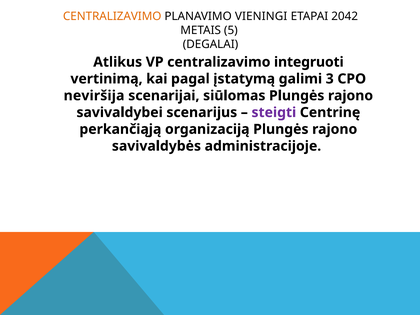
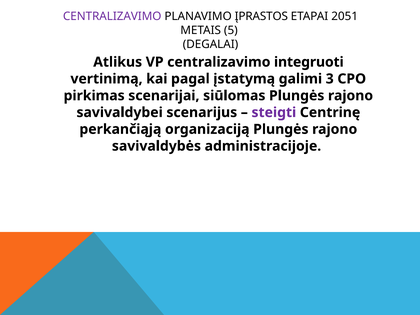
CENTRALIZAVIMO colour: orange -> purple (112, 16)
VIENINGI: VIENINGI -> ĮPRASTOS (261, 16)
2042: 2042 -> 2051 (345, 16)
neviršija: neviršija -> pirkimas (94, 96)
